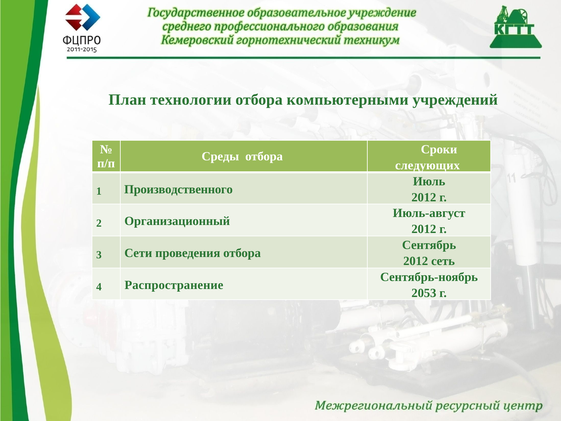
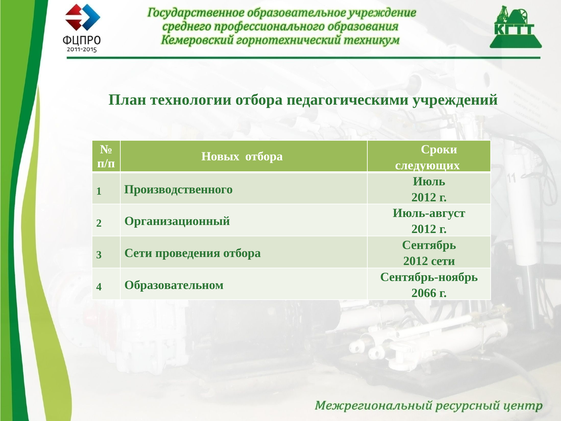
компьютерными: компьютерными -> педагогическими (348, 100)
Среды: Среды -> Новых (220, 156)
2012 сеть: сеть -> сети (443, 261)
Распространение: Распространение -> Образовательном (174, 285)
2053: 2053 -> 2066 (424, 293)
